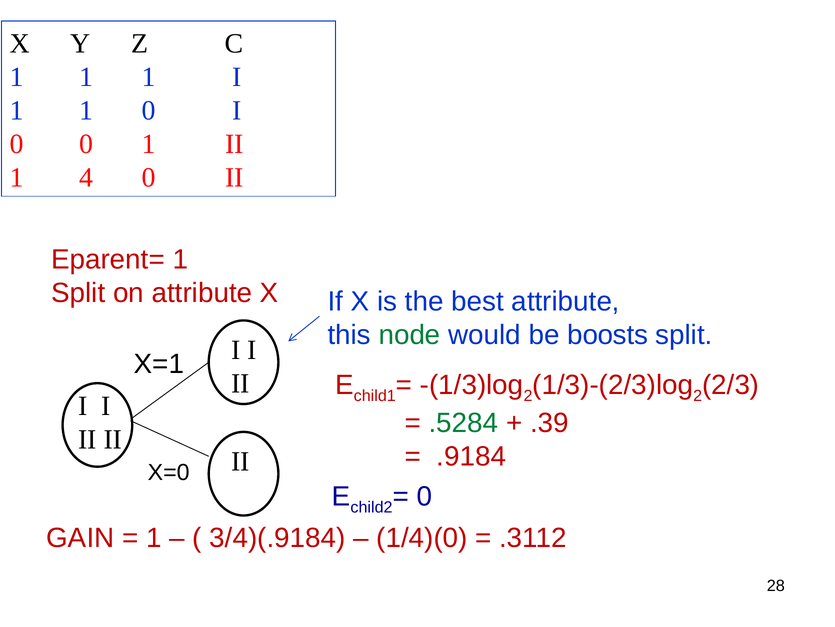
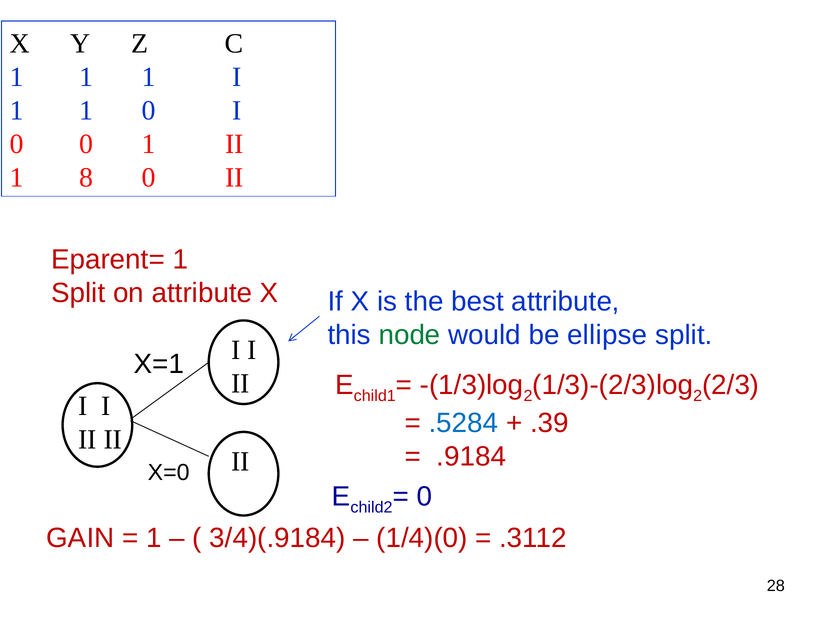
4: 4 -> 8 (86, 177)
boosts: boosts -> ellipse (607, 334)
.5284 colour: green -> blue (464, 423)
